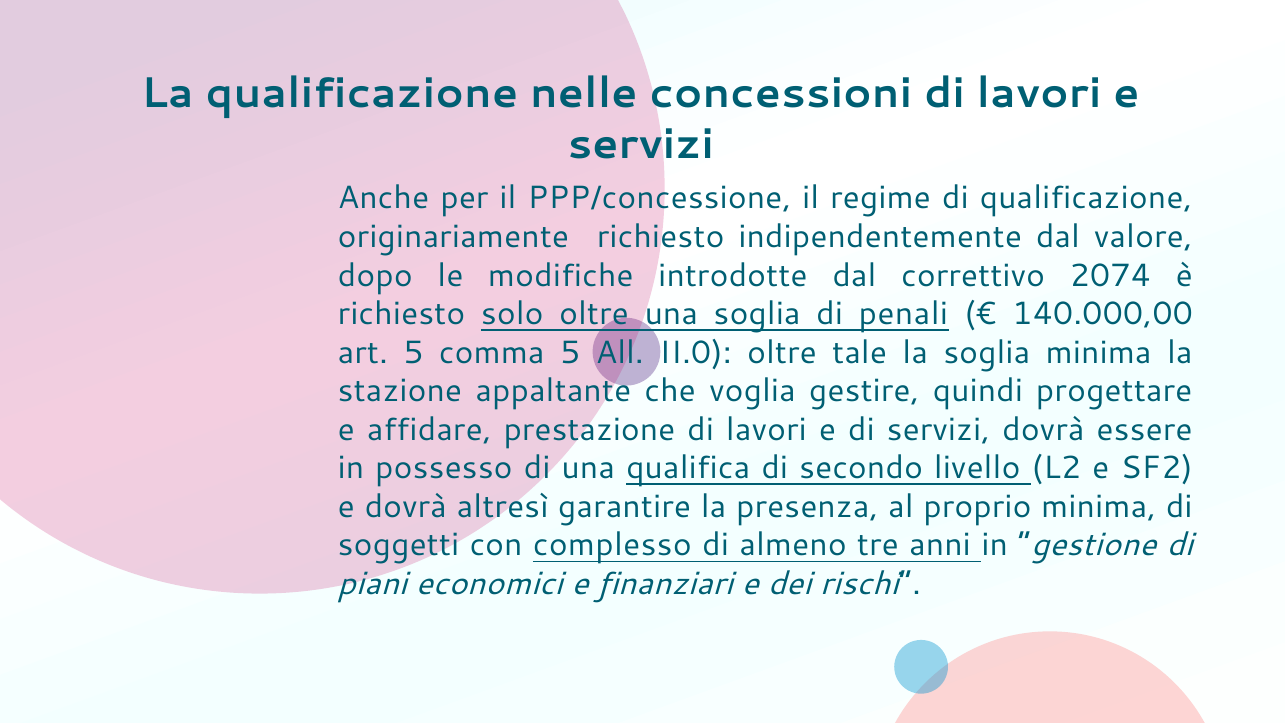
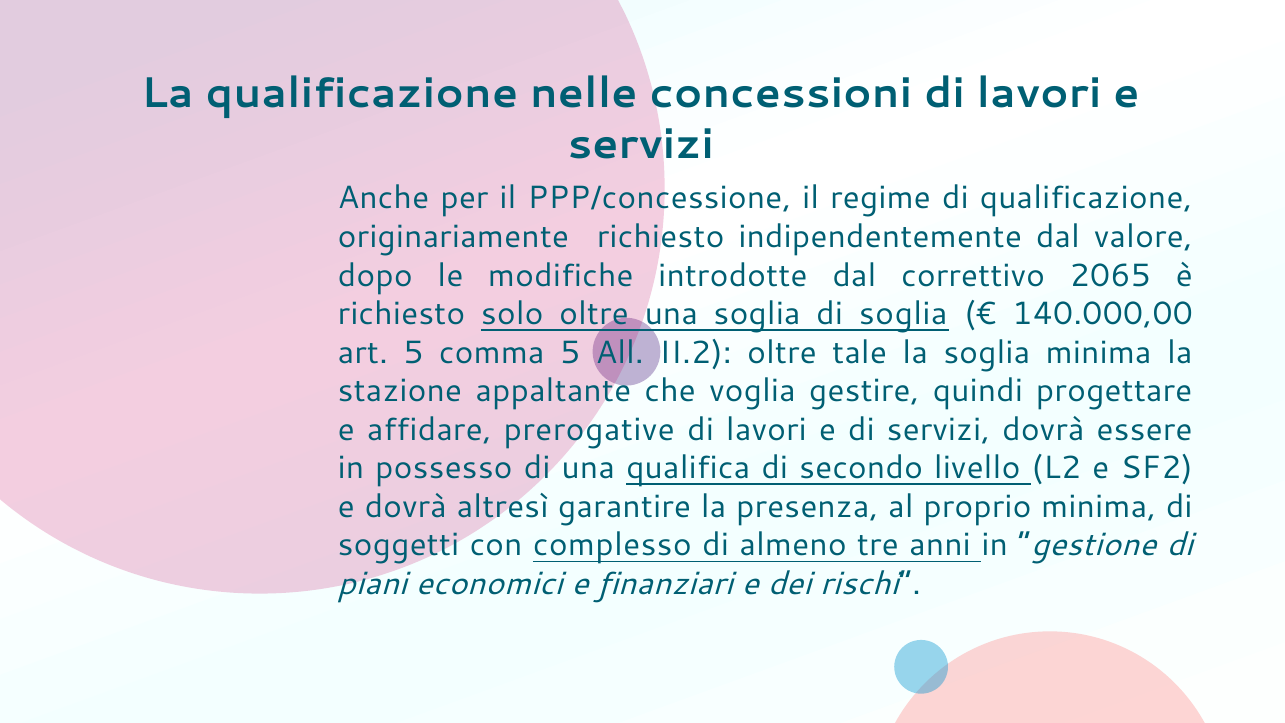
2074: 2074 -> 2065 (1110, 275)
di penali: penali -> soglia (903, 314)
II.0: II.0 -> II.2 (695, 352)
prestazione: prestazione -> prerogative (589, 430)
